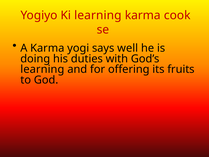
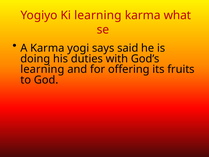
cook: cook -> what (177, 15)
well: well -> said (128, 48)
